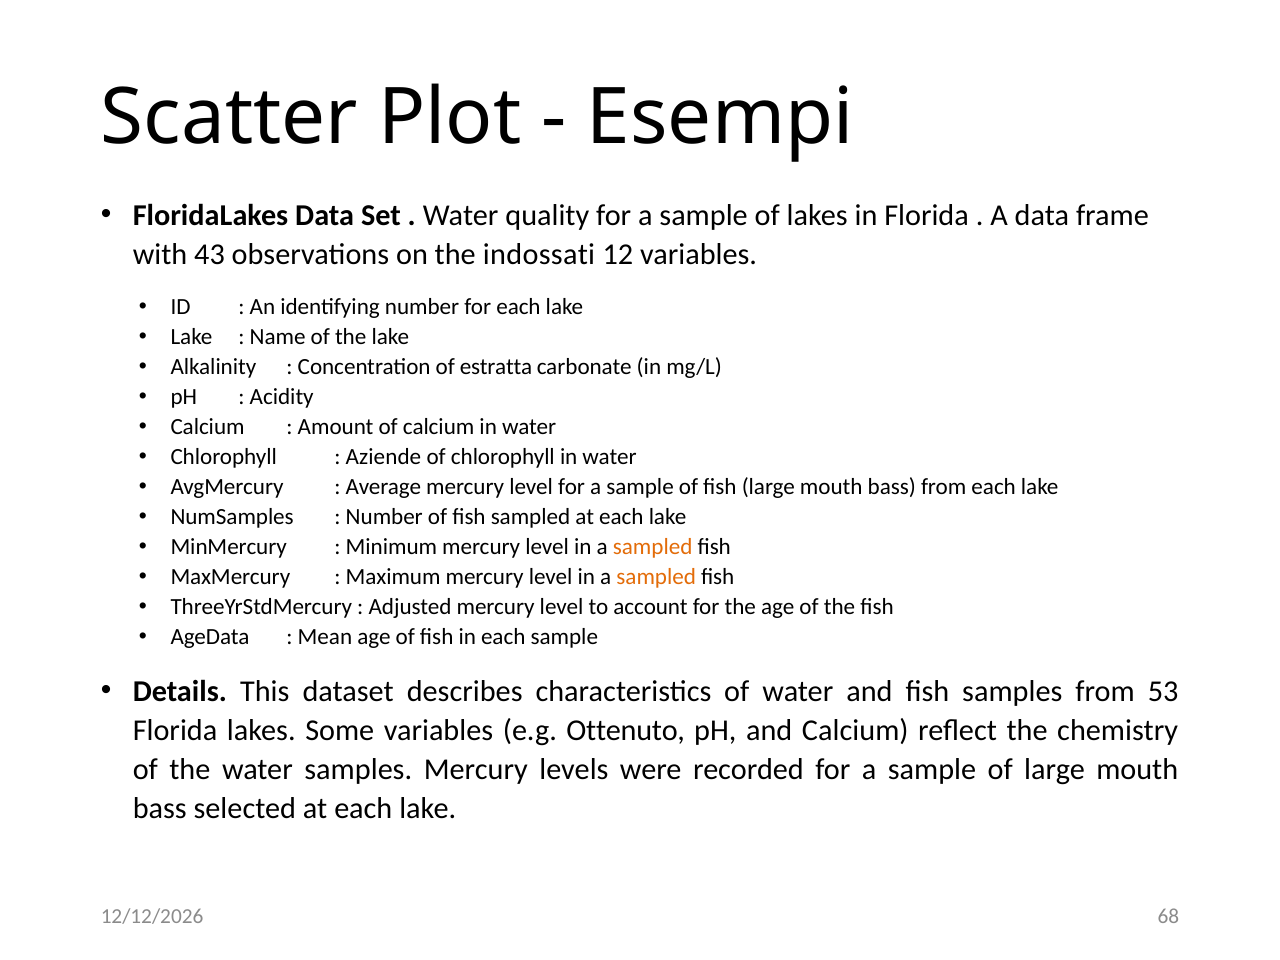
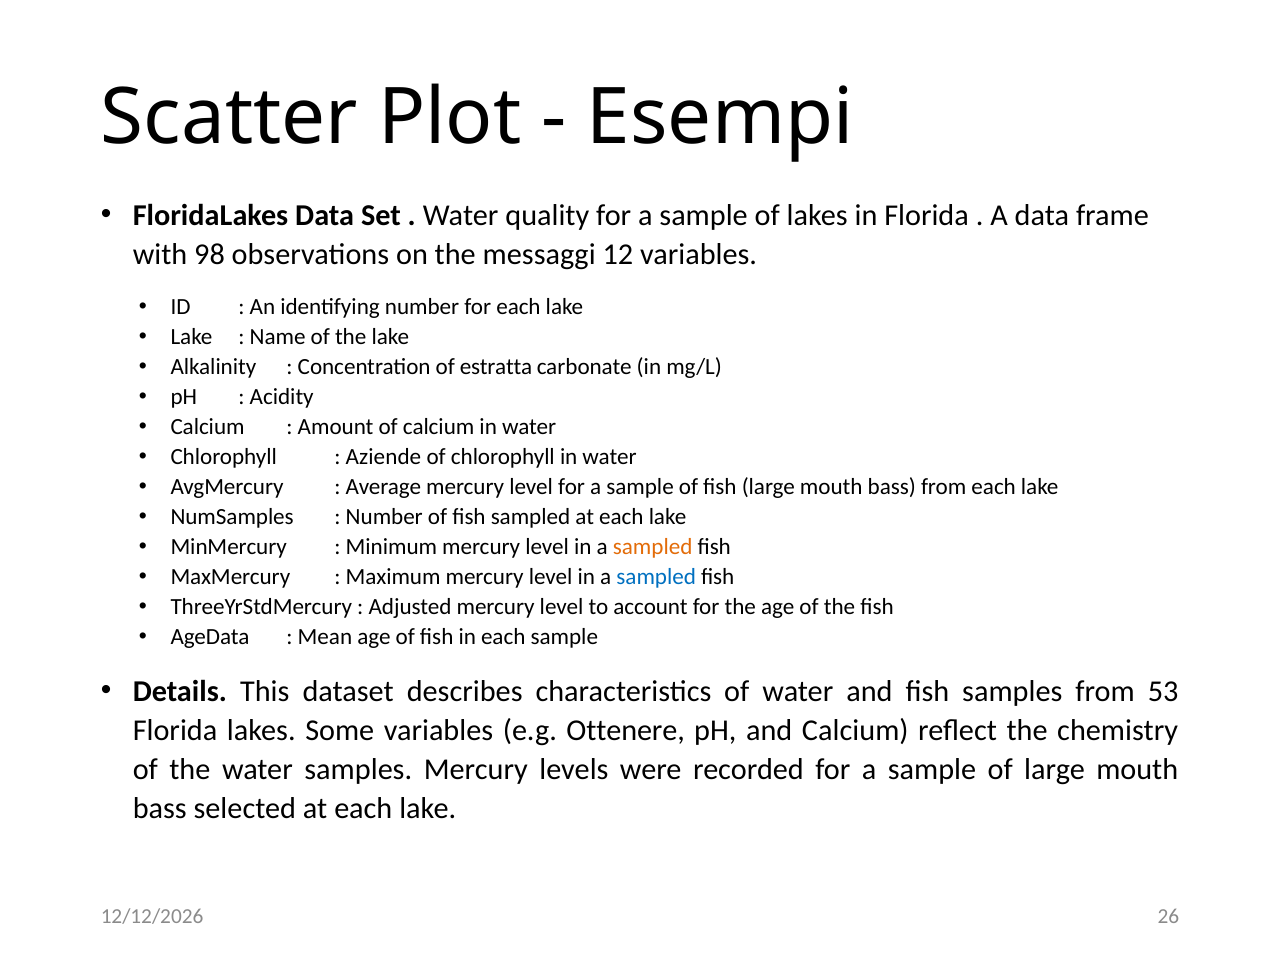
43: 43 -> 98 (210, 254)
indossati: indossati -> messaggi (539, 254)
sampled colour: orange -> blue (656, 577)
Ottenuto: Ottenuto -> Ottenere (626, 731)
68: 68 -> 26 (1168, 917)
